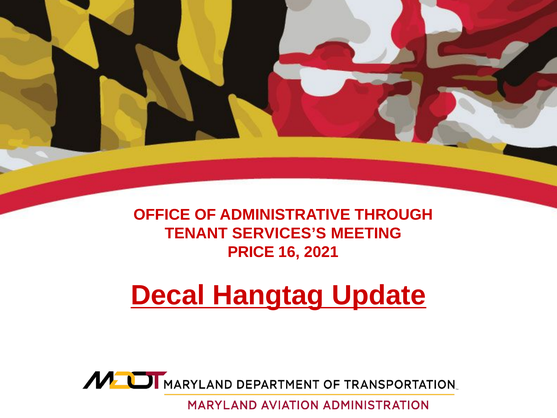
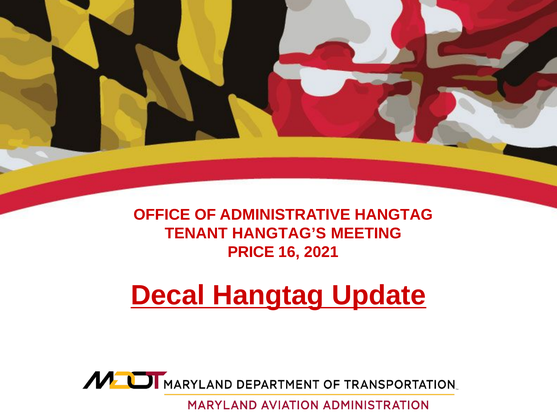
ADMINISTRATIVE THROUGH: THROUGH -> HANGTAG (394, 215)
SERVICES’S: SERVICES’S -> HANGTAG’S (279, 233)
